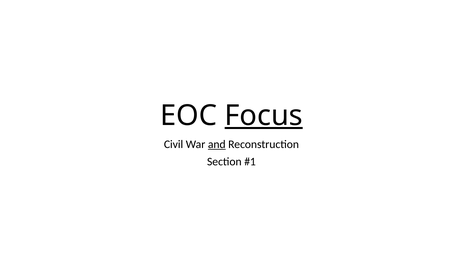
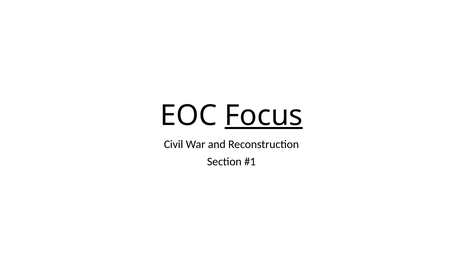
and underline: present -> none (217, 145)
